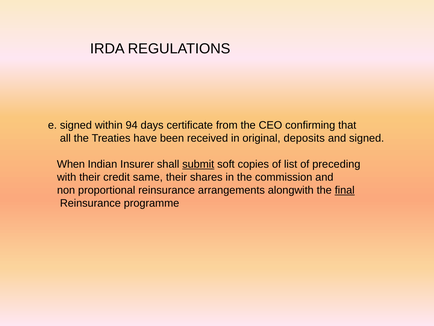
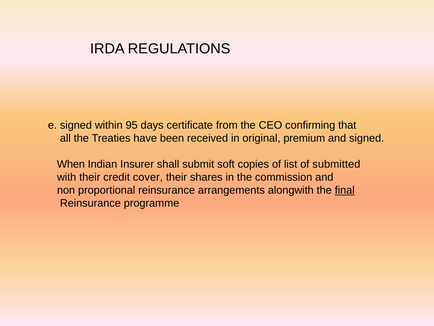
94: 94 -> 95 (132, 125)
deposits: deposits -> premium (304, 138)
submit underline: present -> none (198, 164)
preceding: preceding -> submitted (336, 164)
same: same -> cover (148, 177)
